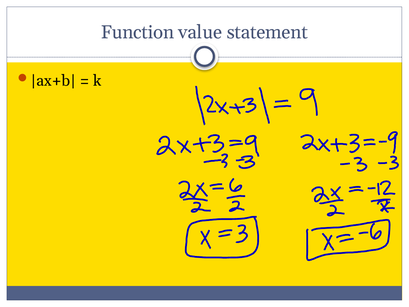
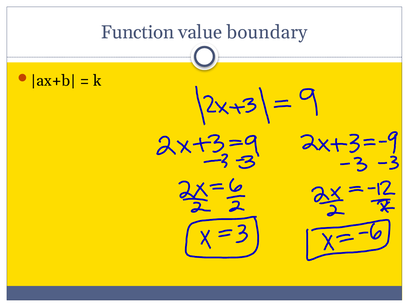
statement: statement -> boundary (267, 32)
